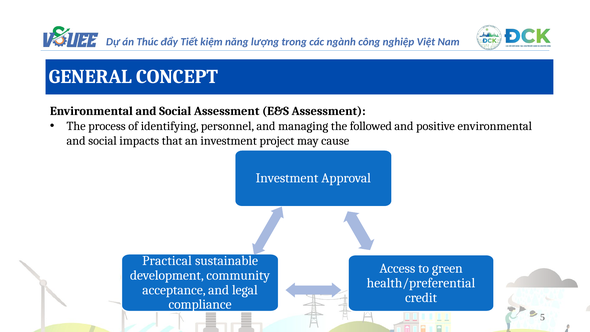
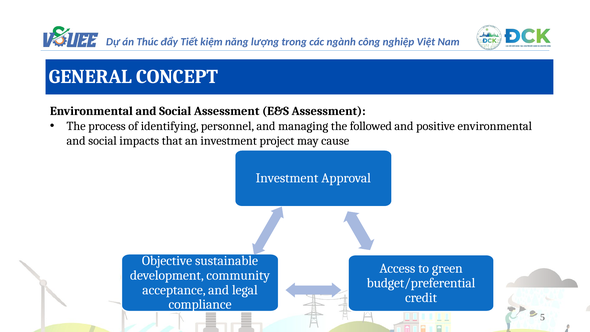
Practical: Practical -> Objective (167, 261)
health/preferential: health/preferential -> budget/preferential (421, 283)
